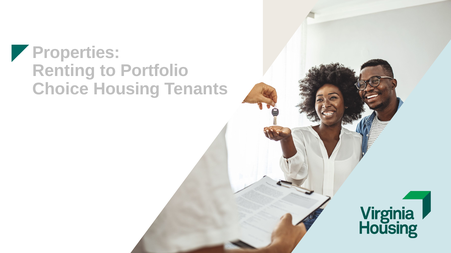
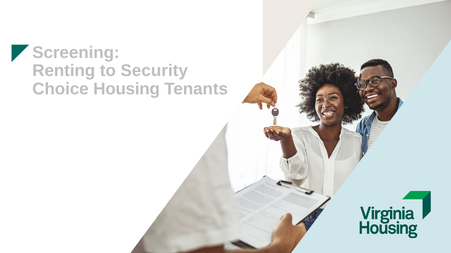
Properties: Properties -> Screening (76, 53)
Portfolio: Portfolio -> Security (154, 71)
